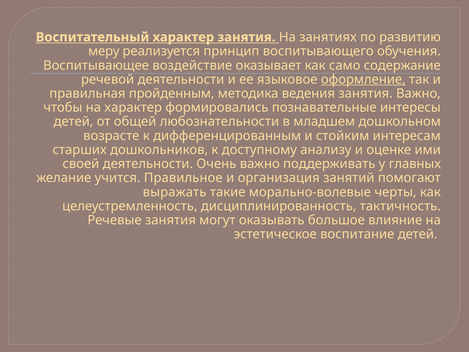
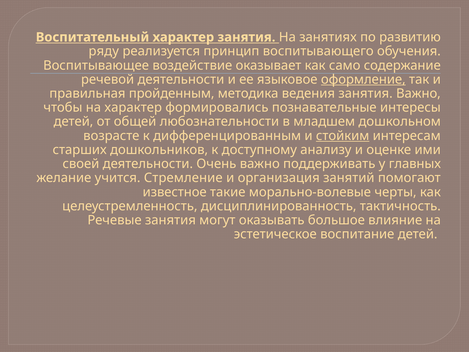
меру: меру -> ряду (104, 51)
стойким underline: none -> present (343, 136)
Правильное: Правильное -> Стремление (183, 178)
выражать: выражать -> известное (175, 192)
